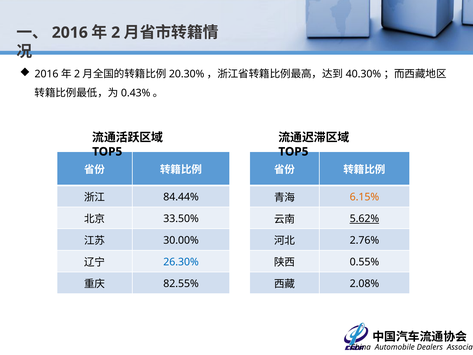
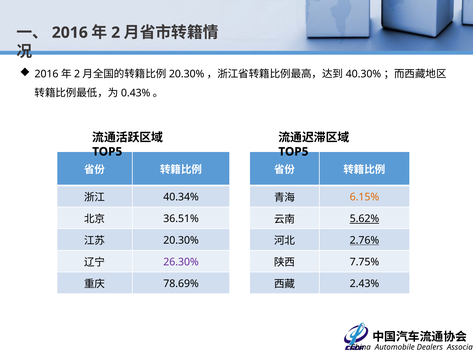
84.44%: 84.44% -> 40.34% (181, 197)
33.50%: 33.50% -> 36.51% (181, 219)
30.00%: 30.00% -> 20.30% (181, 240)
2.76% underline: none -> present (364, 240)
26.30% colour: blue -> purple (181, 262)
0.55%: 0.55% -> 7.75% (364, 262)
82.55%: 82.55% -> 78.69% (181, 283)
2.08%: 2.08% -> 2.43% (364, 283)
